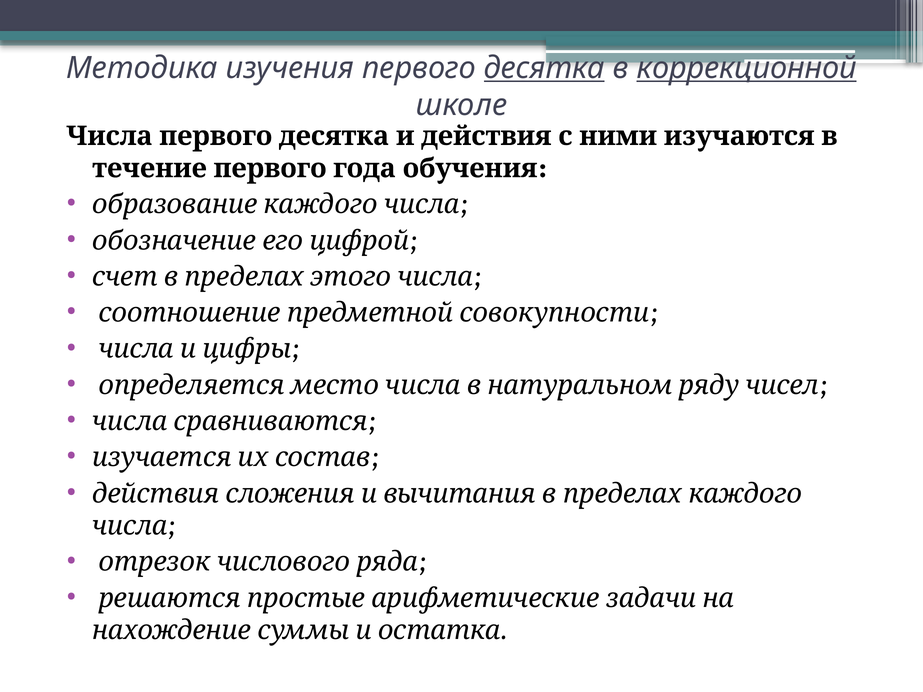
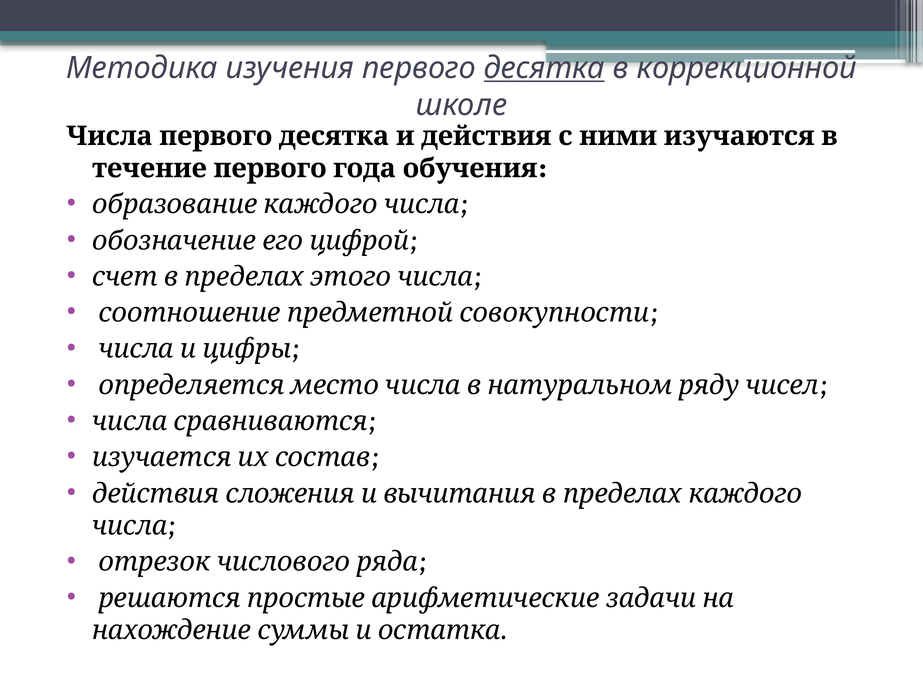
коррекционной underline: present -> none (747, 68)
